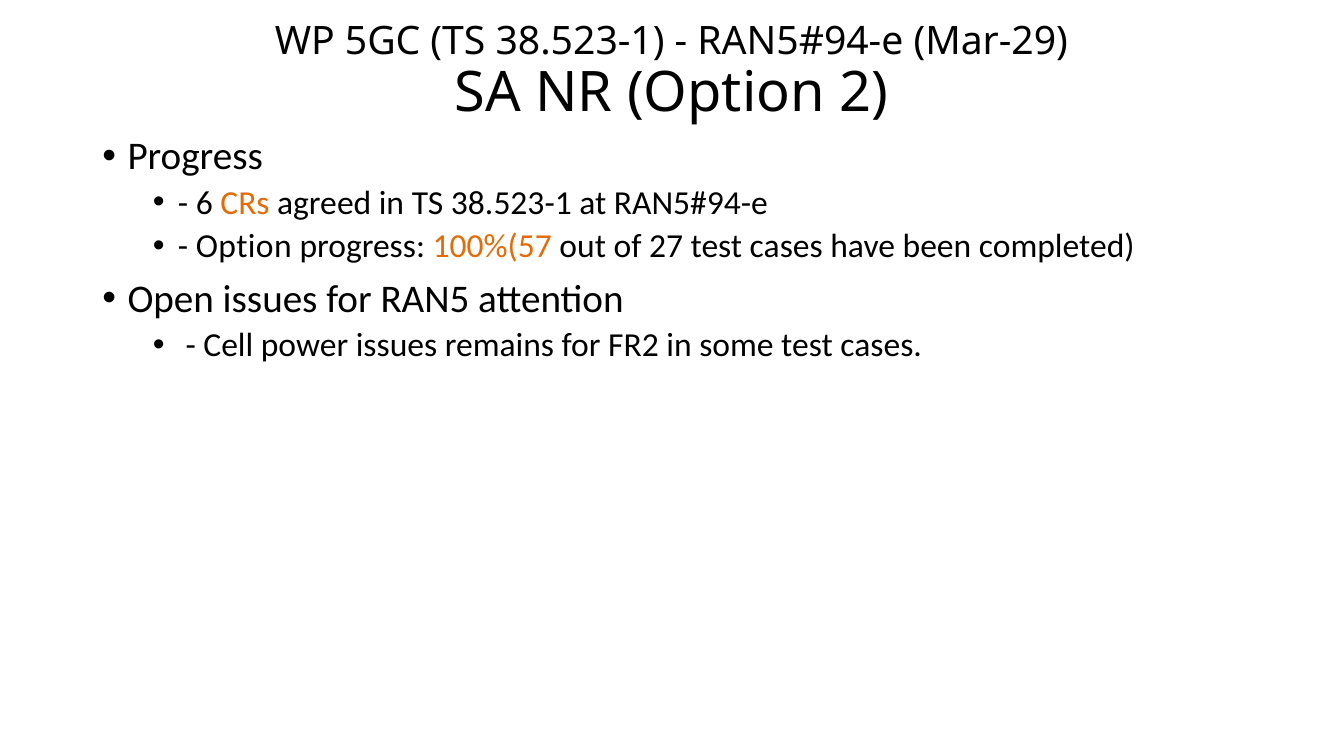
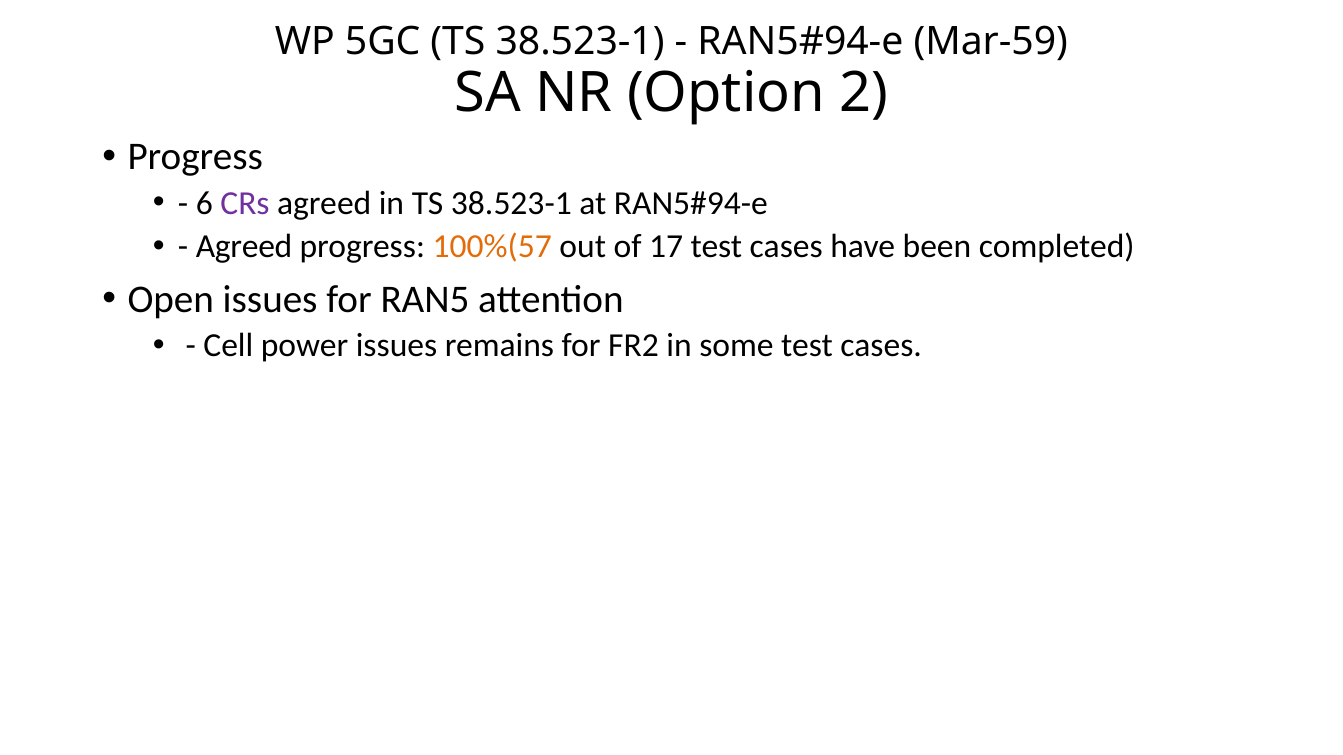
Mar-29: Mar-29 -> Mar-59 (991, 41)
CRs colour: orange -> purple (245, 203)
Option: Option -> Agreed (244, 247)
27: 27 -> 17 (666, 247)
